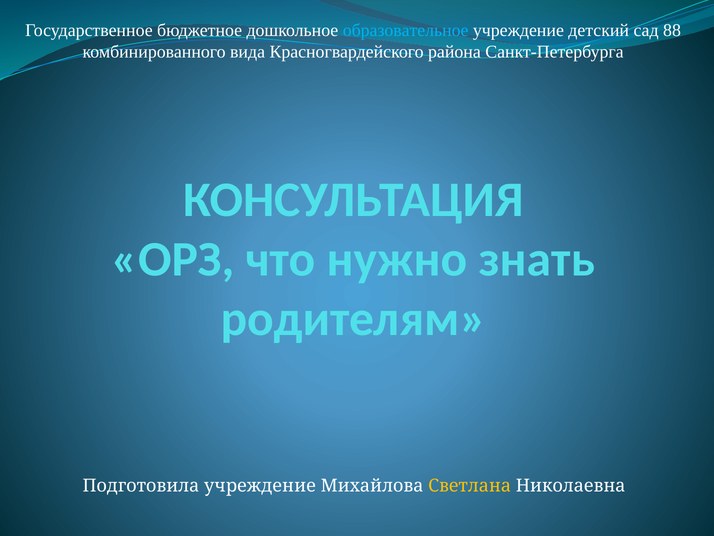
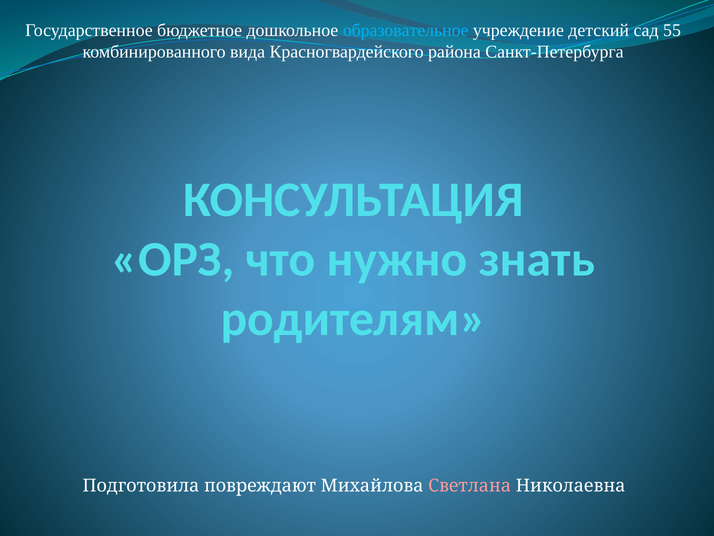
88: 88 -> 55 (672, 30)
Подготовила учреждение: учреждение -> повреждают (260, 486)
Светлана colour: yellow -> pink (470, 486)
